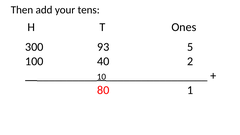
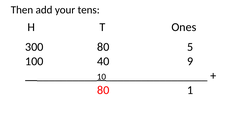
300 93: 93 -> 80 (103, 47)
2: 2 -> 9 (190, 61)
